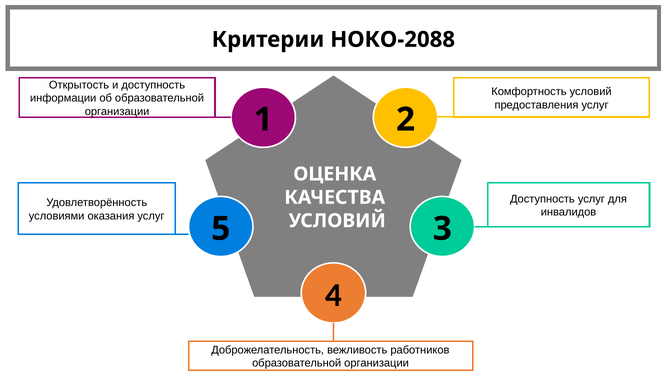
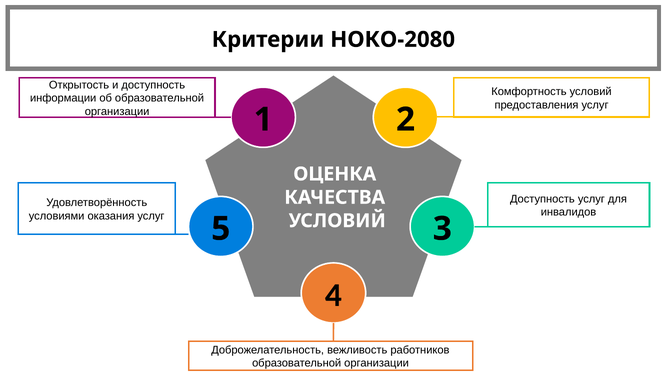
НОКО-2088: НОКО-2088 -> НОКО-2080 (393, 40)
